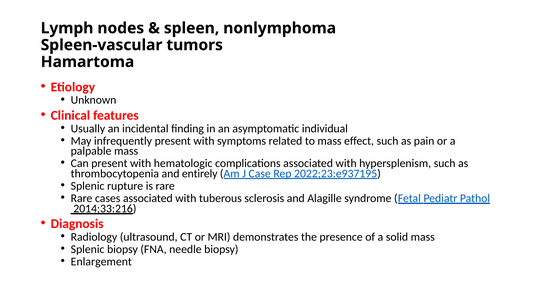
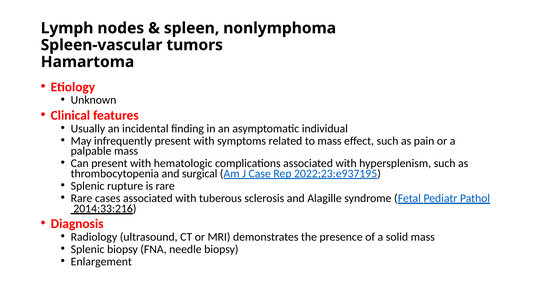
entirely: entirely -> surgical (200, 173)
